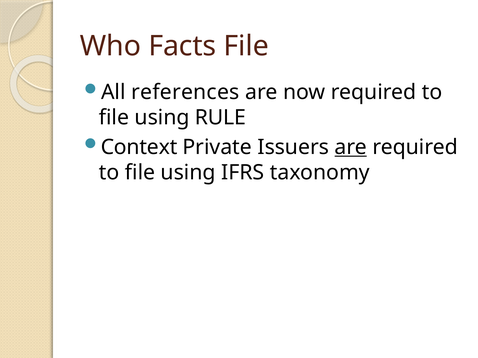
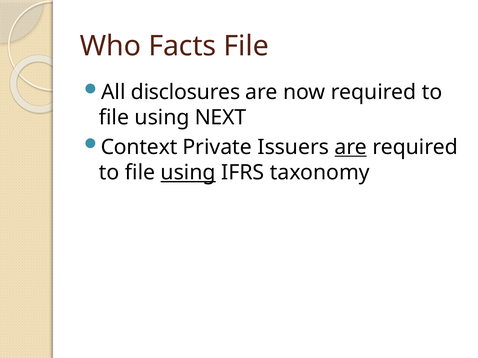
references: references -> disclosures (186, 92)
RULE: RULE -> NEXT (221, 118)
using underline: none -> present (188, 173)
